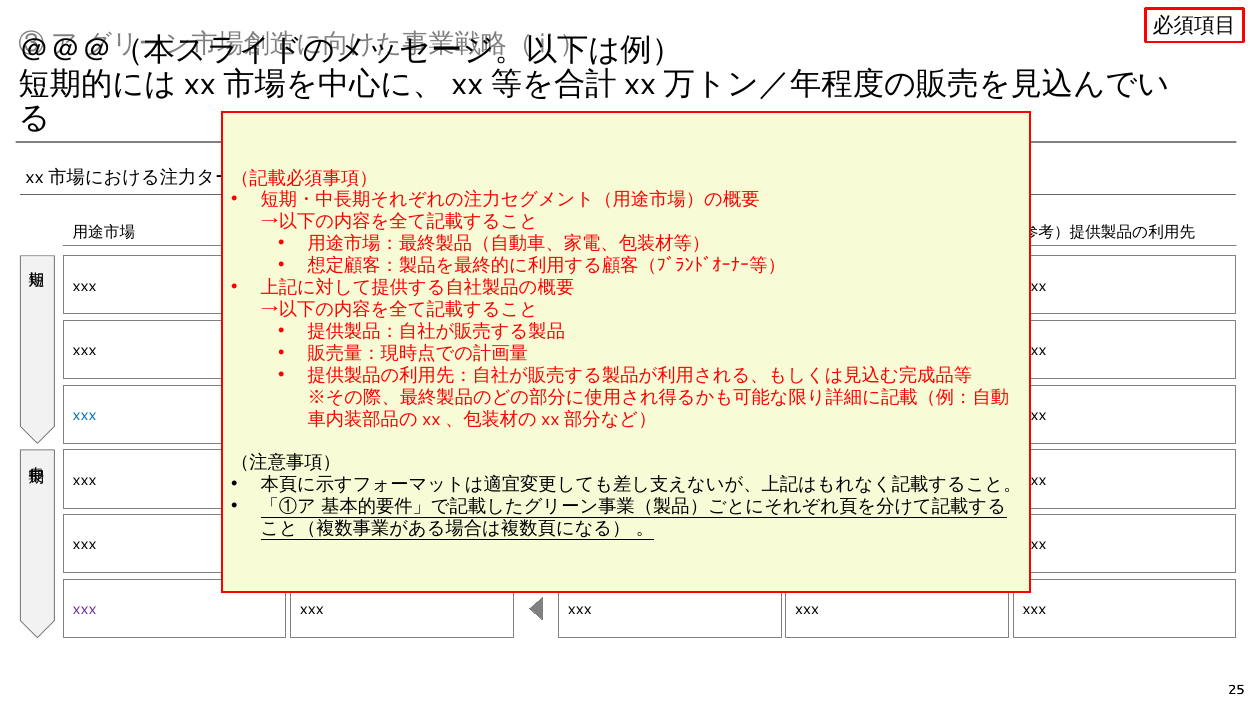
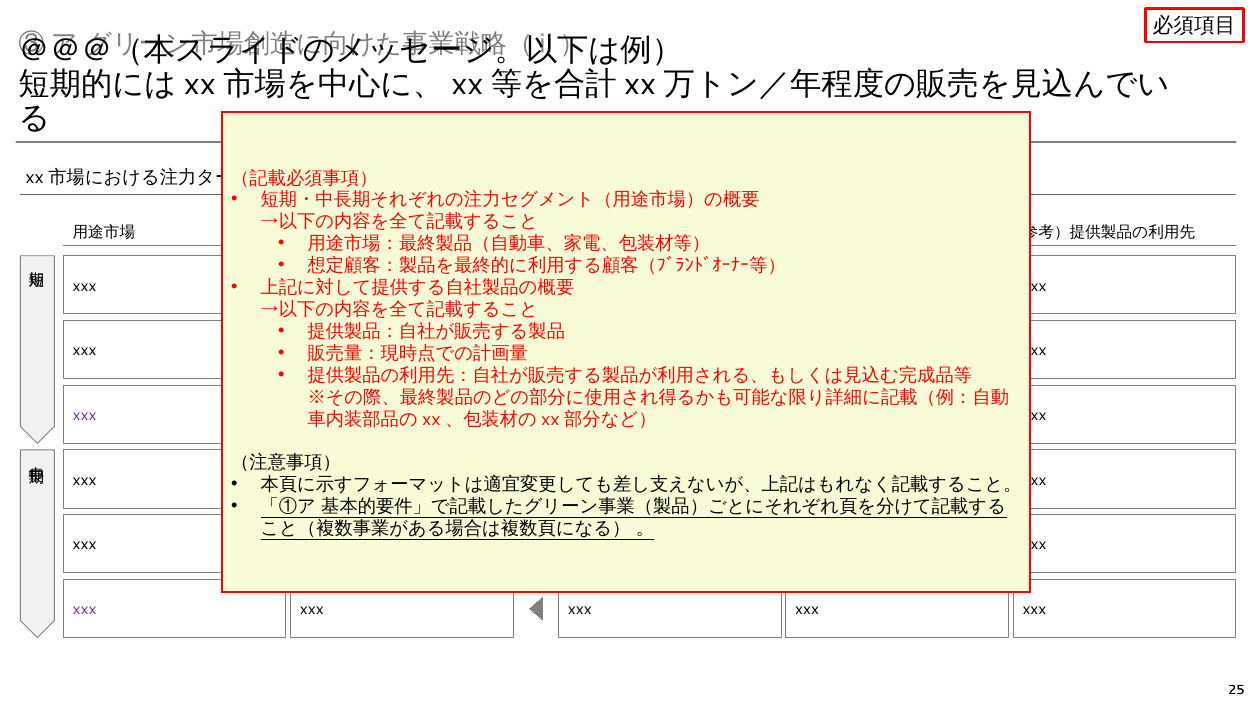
xxx colour: blue -> purple (85, 416)
